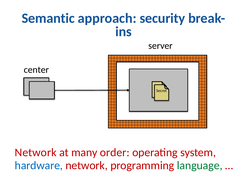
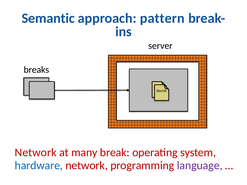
security: security -> pattern (162, 18)
center: center -> breaks (36, 70)
order: order -> break (115, 153)
language colour: green -> purple (200, 166)
